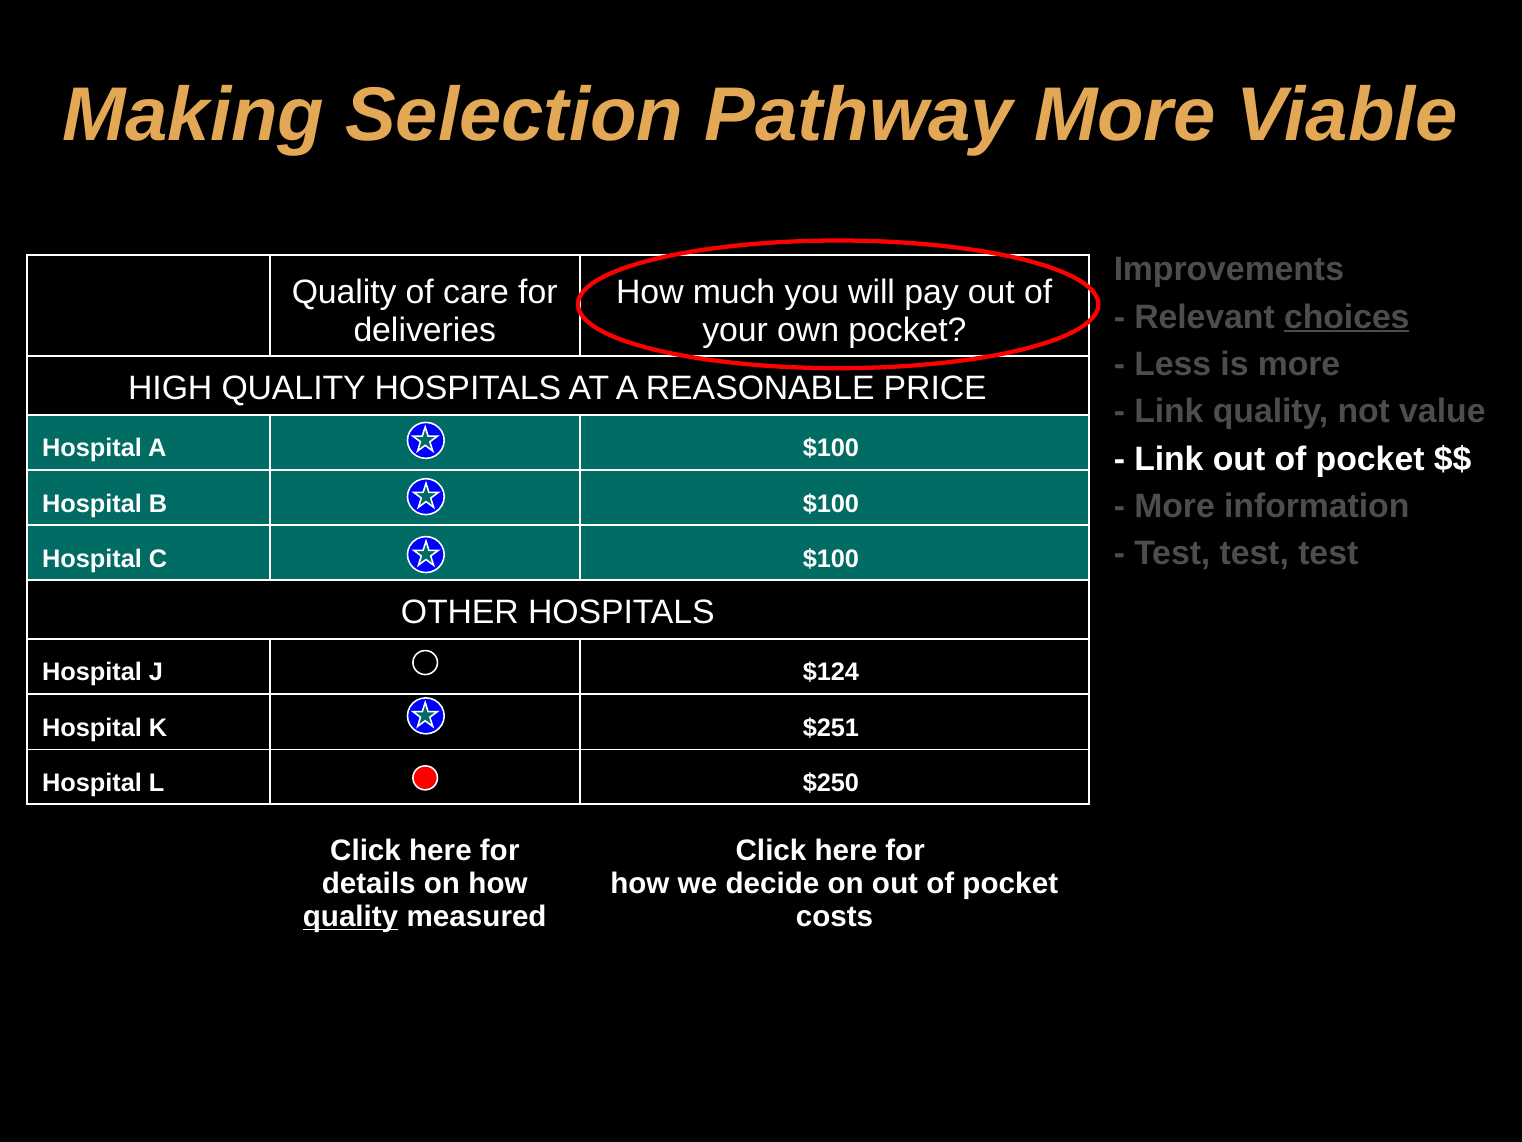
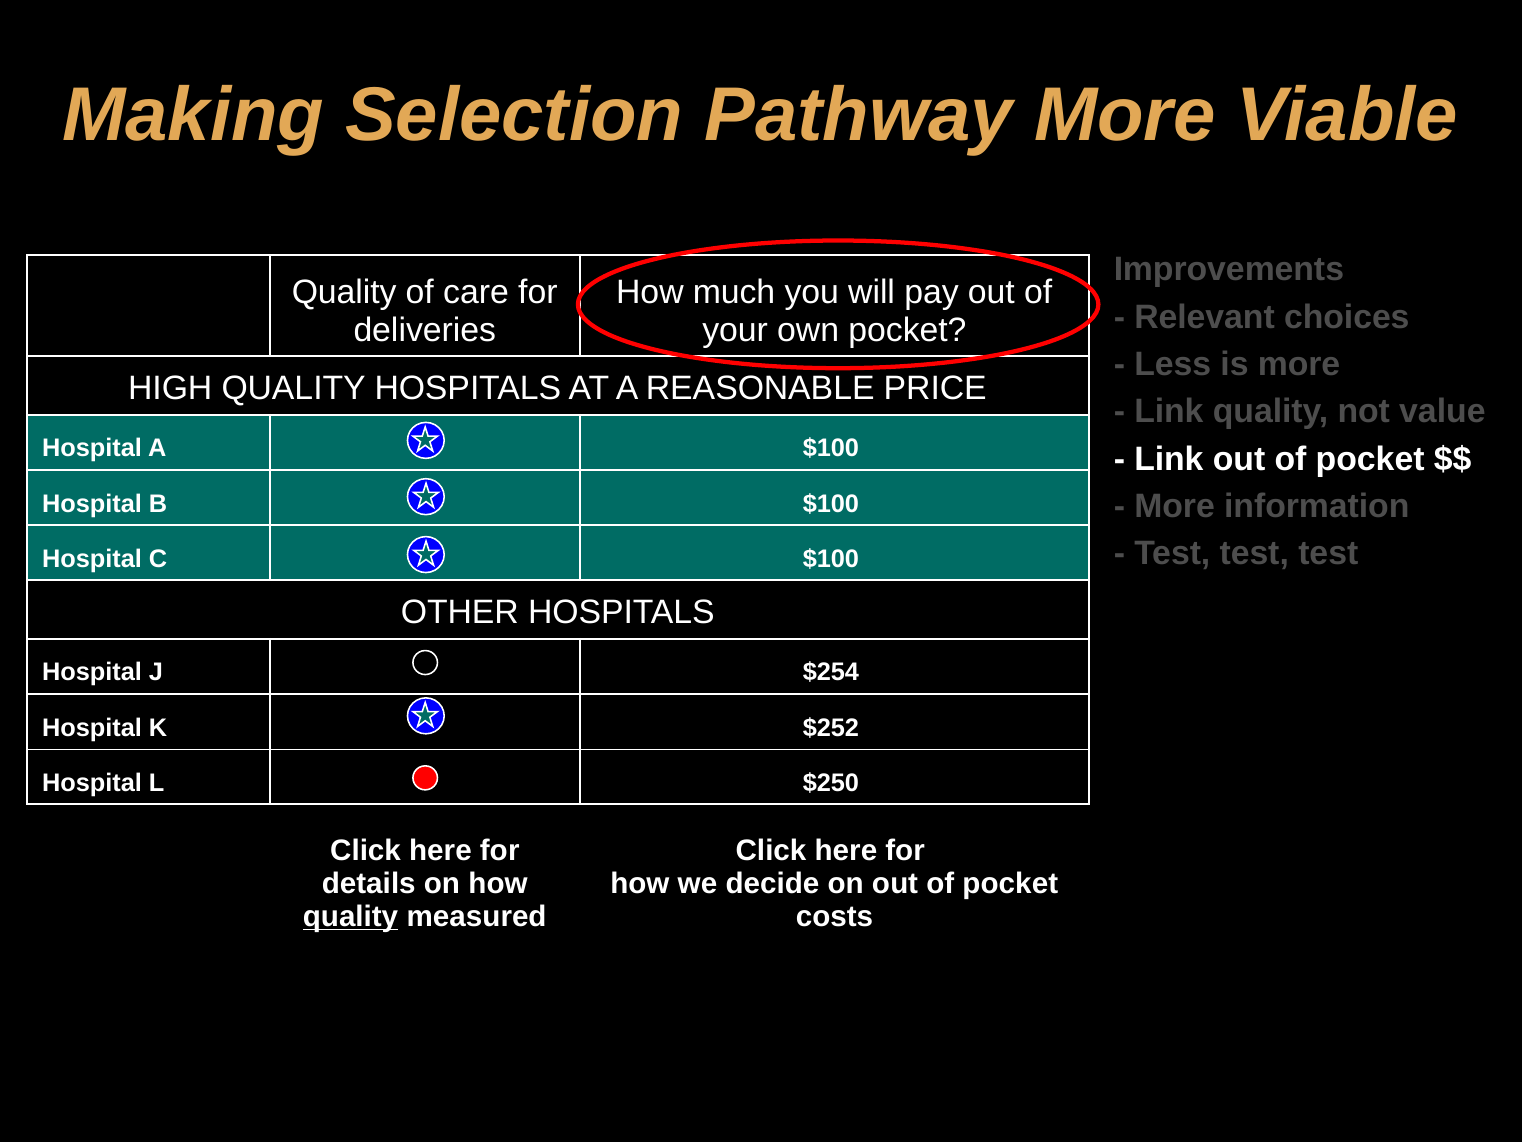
choices underline: present -> none (1347, 317)
$124: $124 -> $254 (831, 672)
$251: $251 -> $252 (831, 728)
